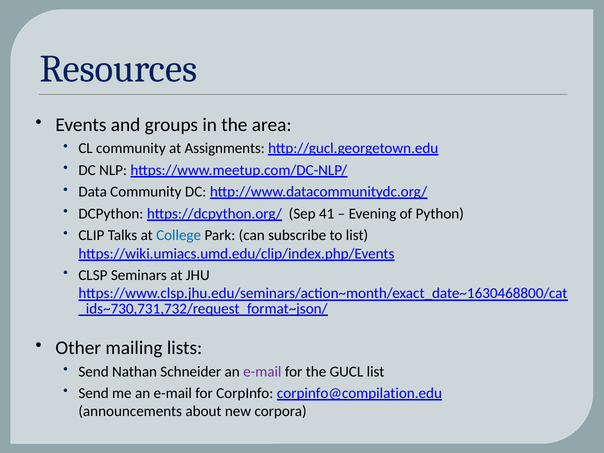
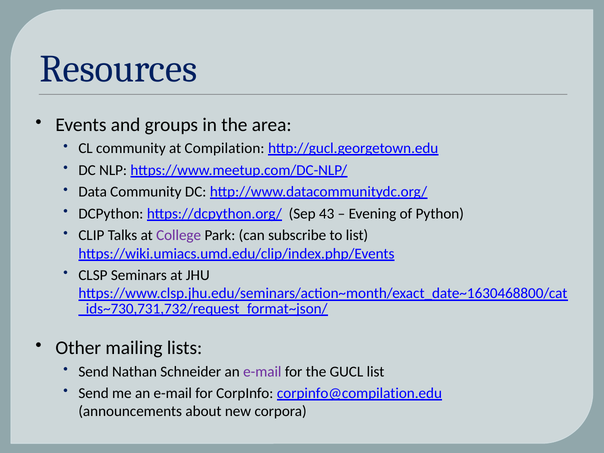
Assignments: Assignments -> Compilation (225, 148)
41: 41 -> 43 (327, 214)
College colour: blue -> purple (179, 235)
